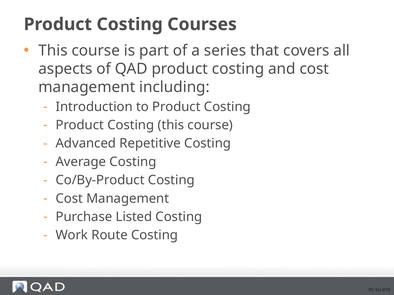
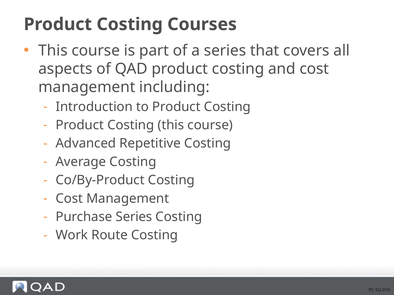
Purchase Listed: Listed -> Series (134, 217)
